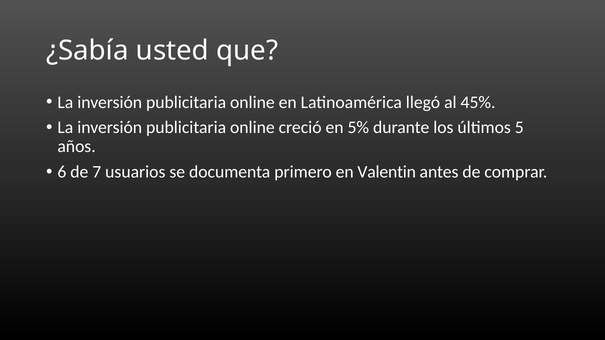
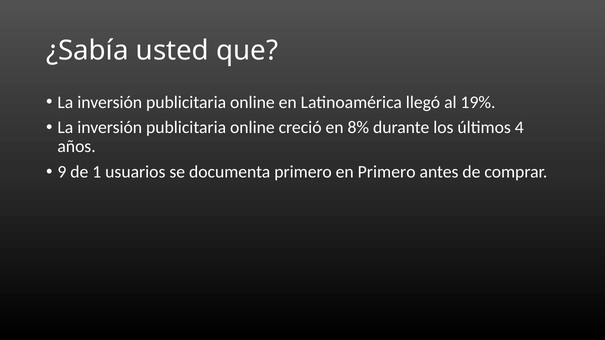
45%: 45% -> 19% (478, 102)
5%: 5% -> 8% (358, 128)
5: 5 -> 4 (519, 128)
6: 6 -> 9 (62, 172)
7: 7 -> 1 (97, 172)
en Valentin: Valentin -> Primero (387, 172)
